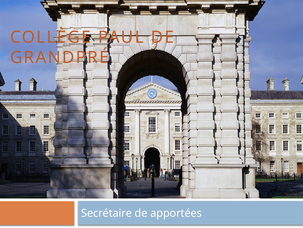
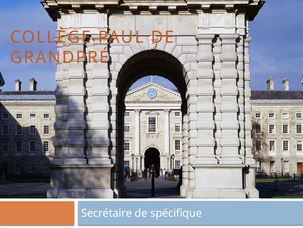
apportées: apportées -> spécifique (176, 213)
